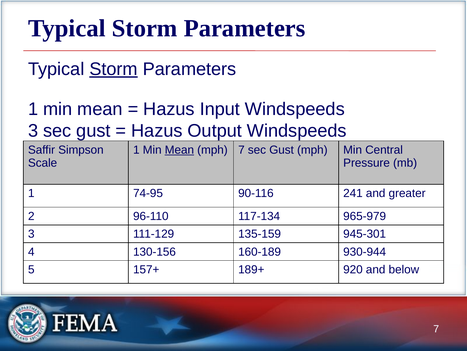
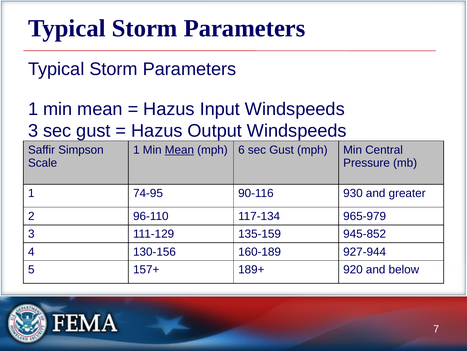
Storm underline: present -> none (114, 69)
mph 7: 7 -> 6 (241, 150)
241: 241 -> 930 (353, 193)
945-301: 945-301 -> 945-852 (365, 234)
930-944: 930-944 -> 927-944 (365, 251)
